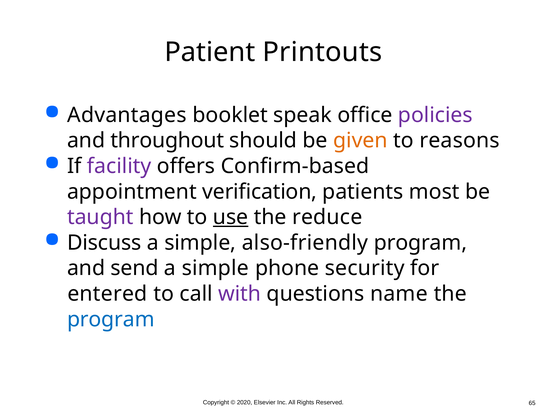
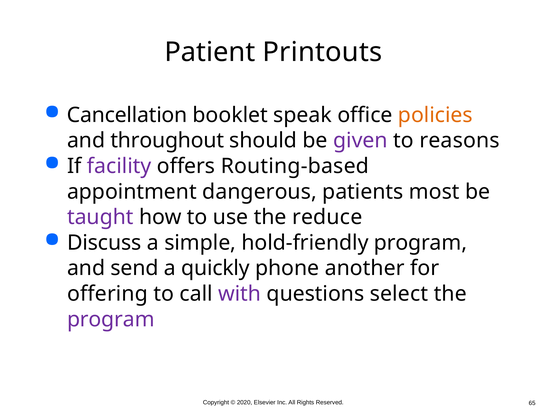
Advantages: Advantages -> Cancellation (127, 115)
policies colour: purple -> orange (435, 115)
given colour: orange -> purple (360, 141)
Confirm-based: Confirm-based -> Routing-based (295, 166)
verification: verification -> dangerous (260, 192)
use underline: present -> none (231, 217)
also-friendly: also-friendly -> hold-friendly (305, 243)
simple: simple -> quickly (216, 268)
security: security -> another (365, 268)
entered: entered -> offering (107, 294)
name: name -> select (399, 294)
program colour: blue -> purple (111, 320)
